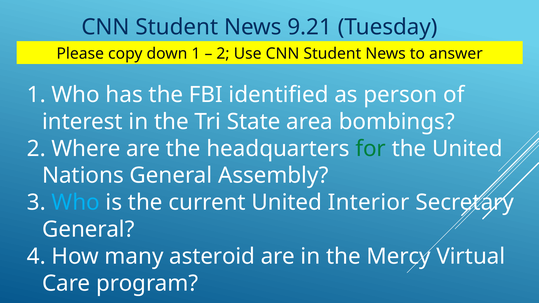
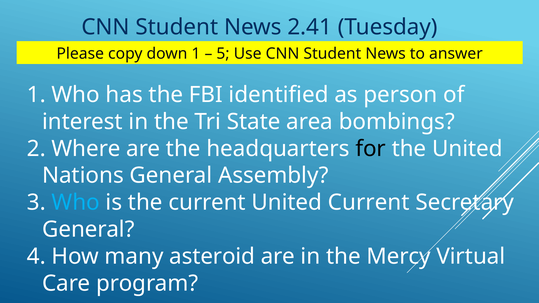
9.21: 9.21 -> 2.41 (310, 27)
2: 2 -> 5 (223, 54)
for colour: green -> black (371, 149)
United Interior: Interior -> Current (369, 203)
